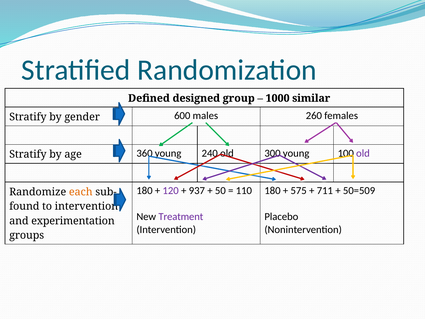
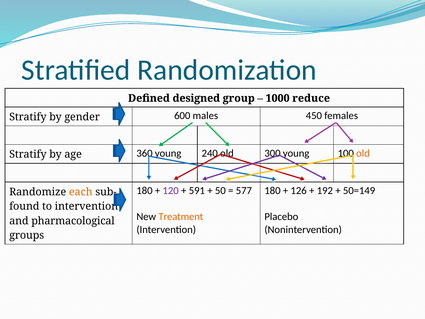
similar: similar -> reduce (311, 98)
260: 260 -> 450 (314, 116)
old colour: purple -> orange (363, 153)
937: 937 -> 591 (197, 191)
110: 110 -> 577 (244, 191)
575: 575 -> 126 (299, 191)
711: 711 -> 192 (325, 191)
50=509: 50=509 -> 50=149 (359, 191)
Treatment colour: purple -> orange (181, 217)
experimentation: experimentation -> pharmacological (73, 221)
